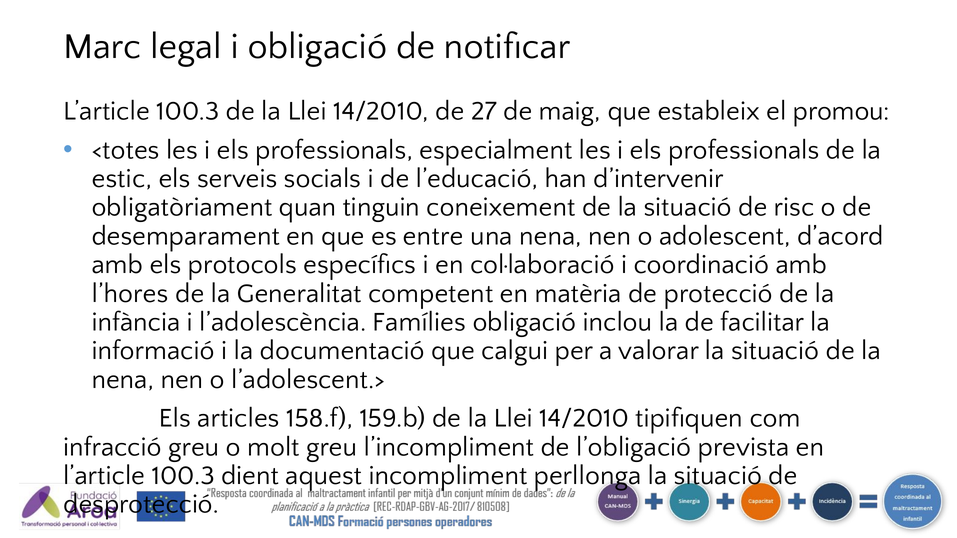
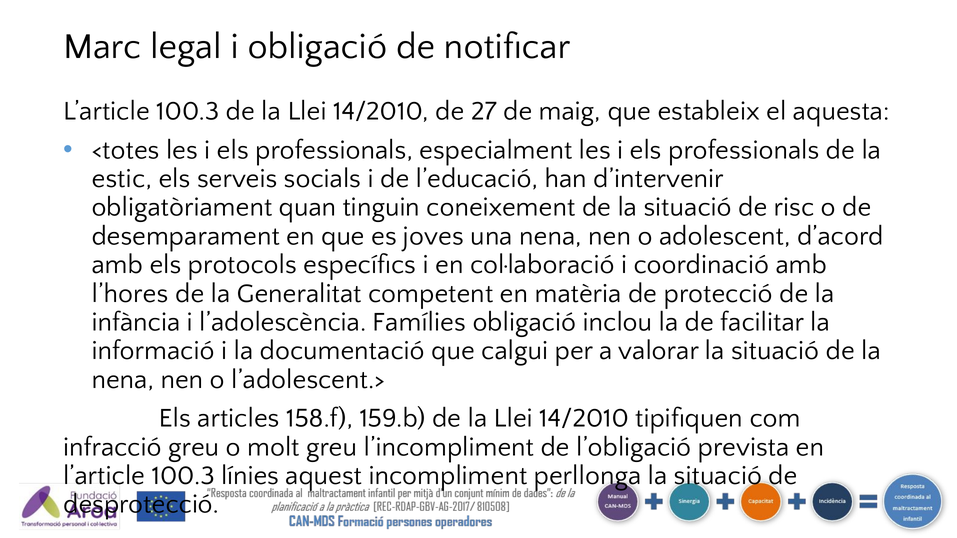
promou: promou -> aquesta (841, 111)
entre: entre -> joves (433, 236)
dient: dient -> línies (250, 476)
